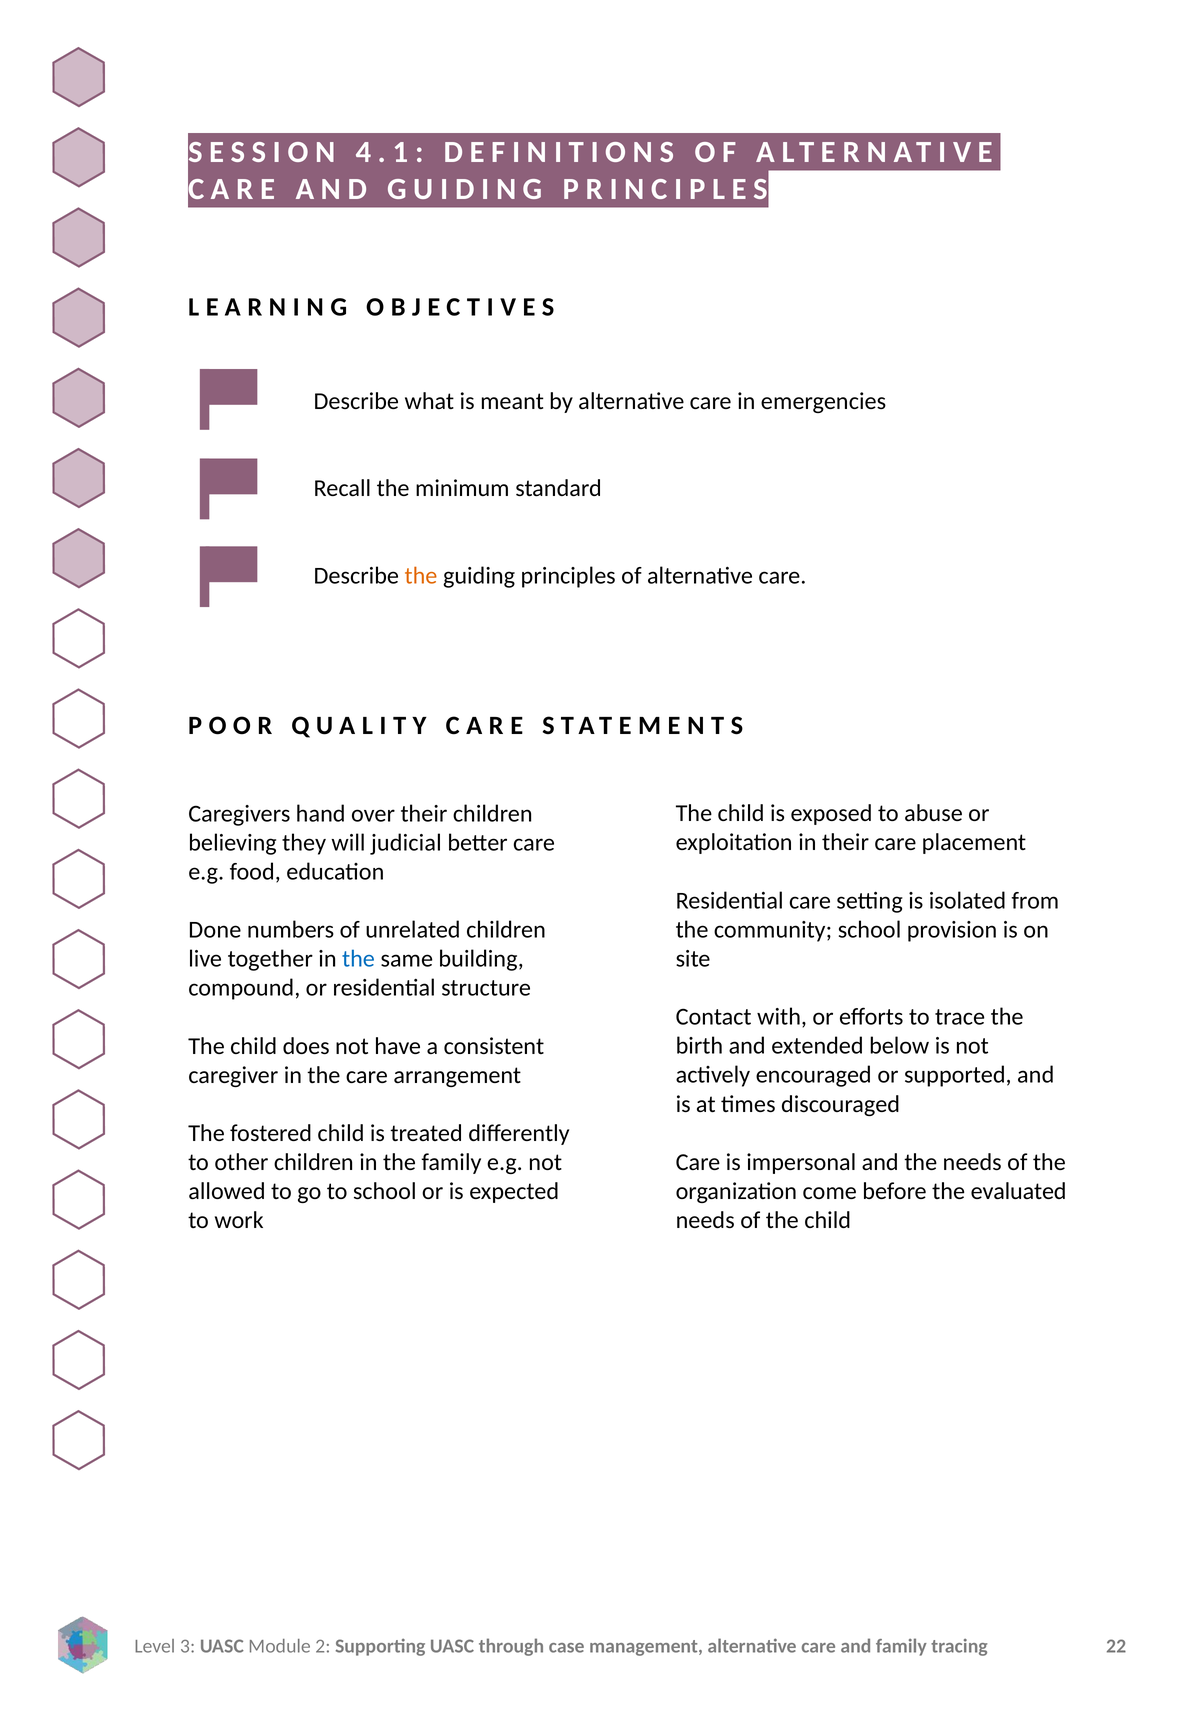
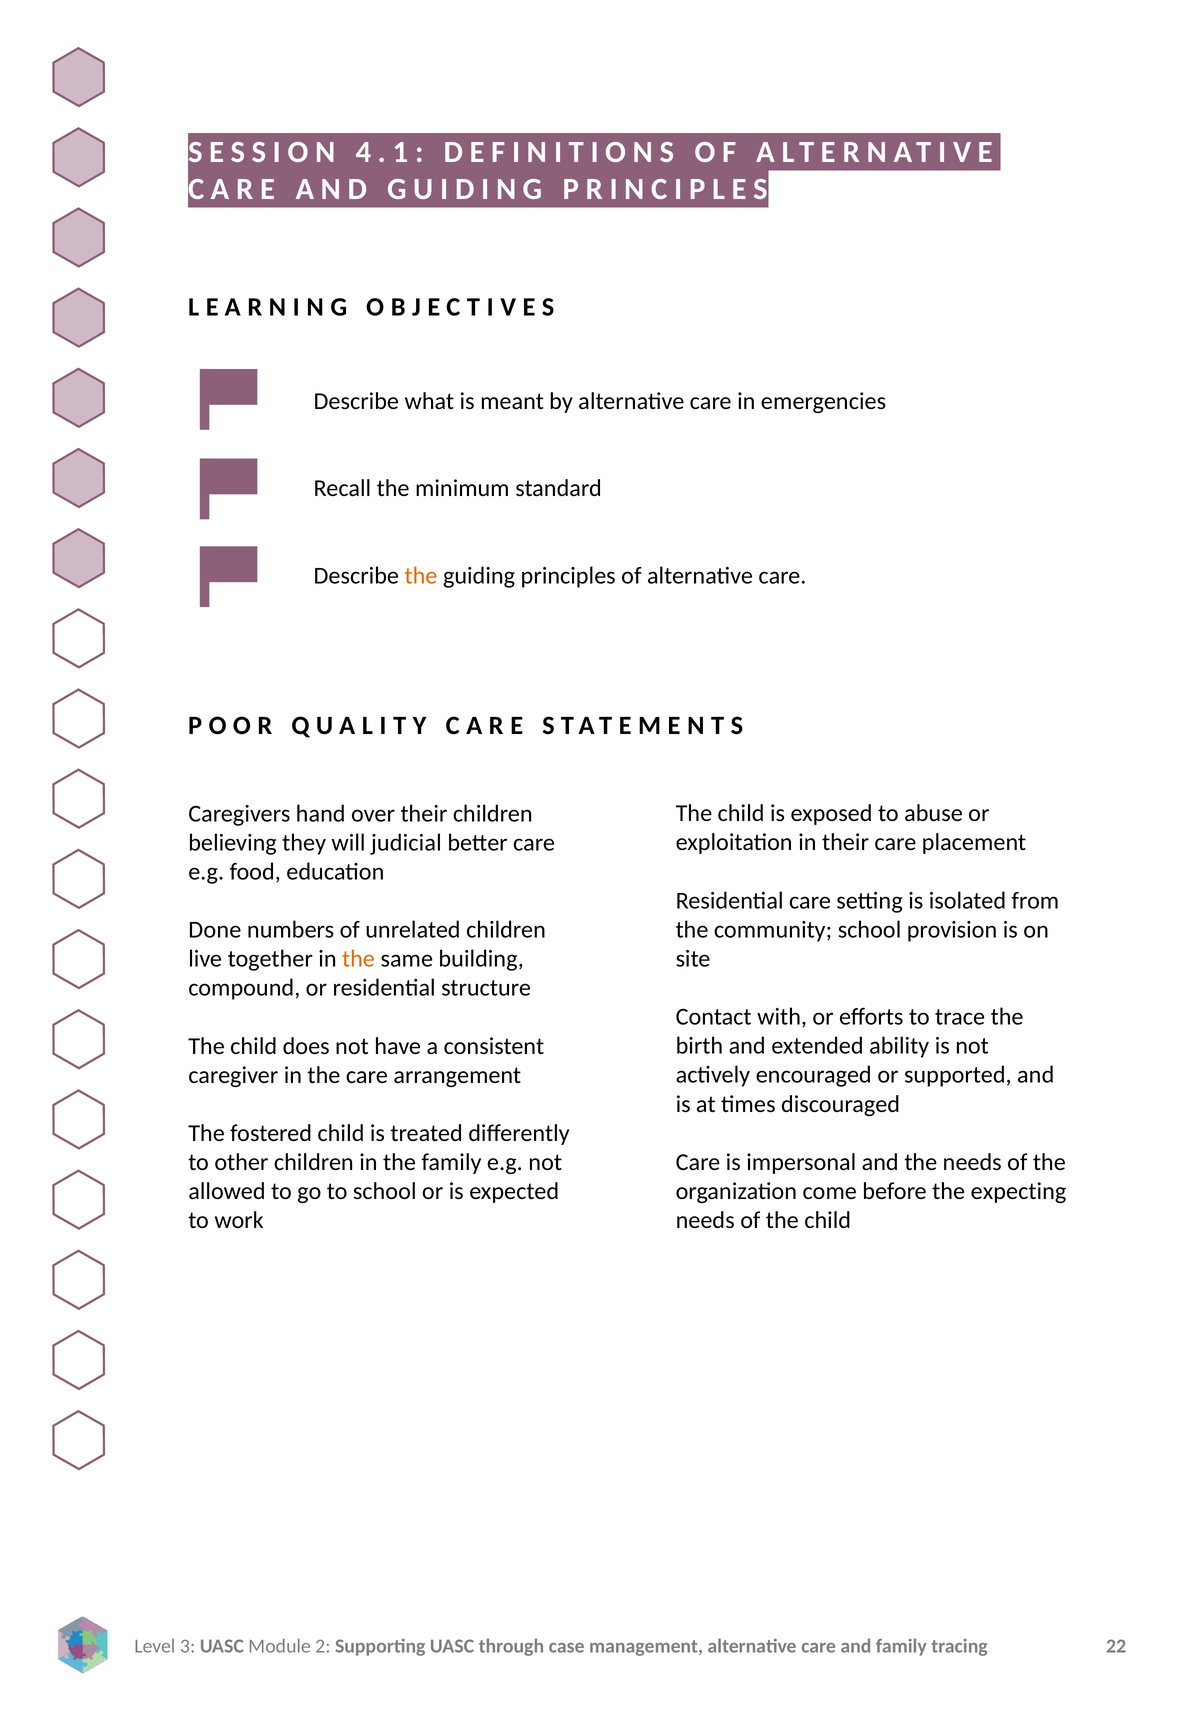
the colour: blue -> orange (358, 959)
below: below -> ability (899, 1046)
evaluated: evaluated -> expecting (1019, 1191)
